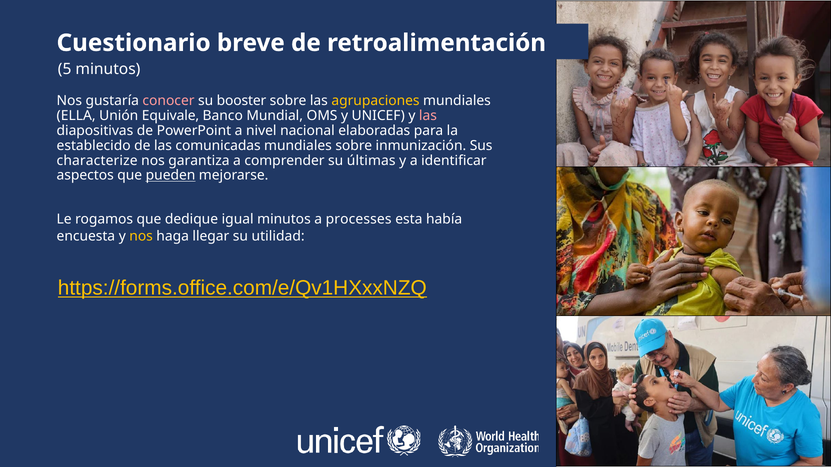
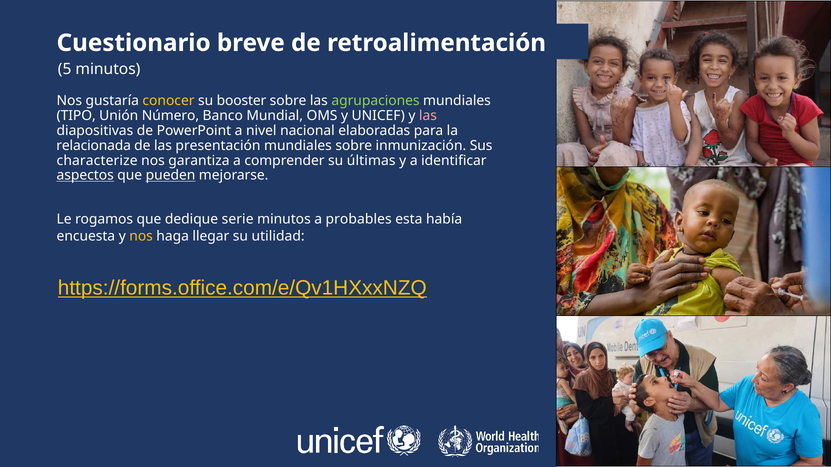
conocer colour: pink -> yellow (168, 101)
agrupaciones colour: yellow -> light green (376, 101)
ELLA: ELLA -> TIPO (76, 116)
Equivale: Equivale -> Número (170, 116)
establecido: establecido -> relacionada (94, 146)
comunicadas: comunicadas -> presentación (218, 146)
aspectos underline: none -> present (85, 176)
igual: igual -> serie (238, 220)
processes: processes -> probables (359, 220)
